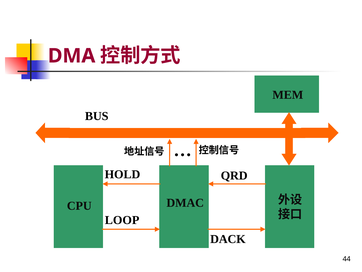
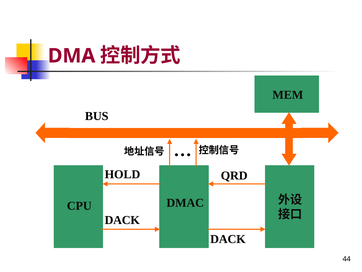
LOOP: LOOP -> DACK (122, 220)
